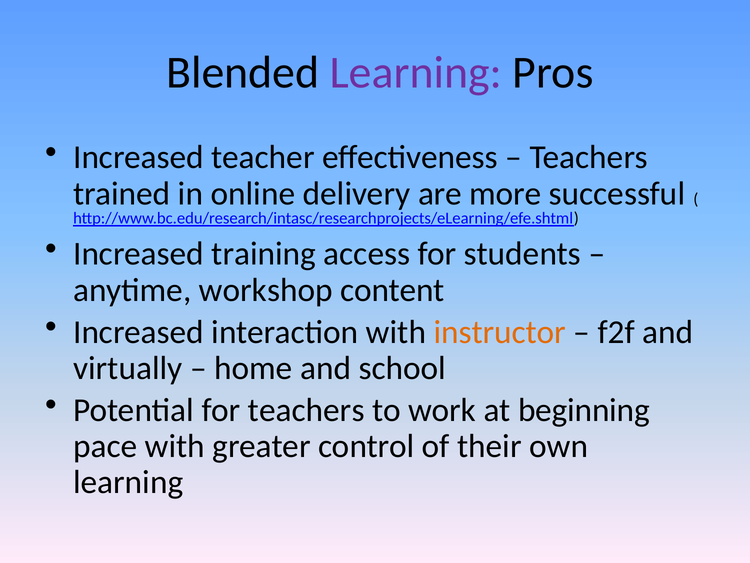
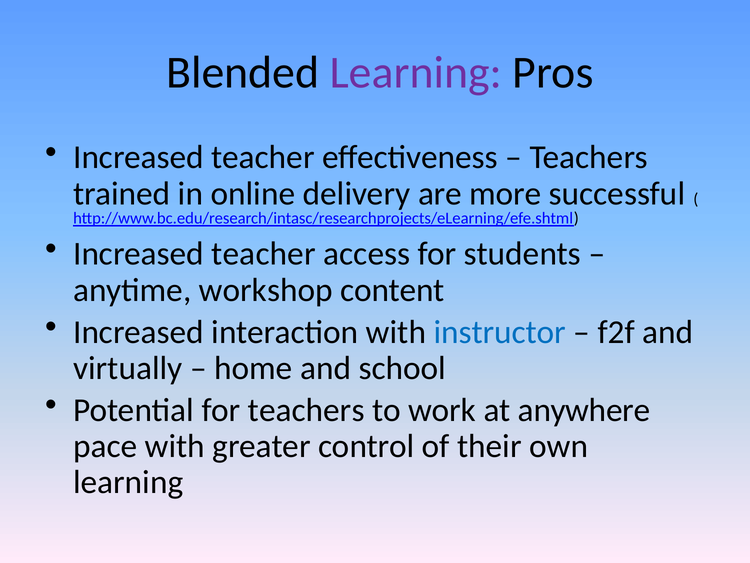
training: training -> teacher (264, 254)
instructor colour: orange -> blue (500, 332)
beginning: beginning -> anywhere (584, 410)
